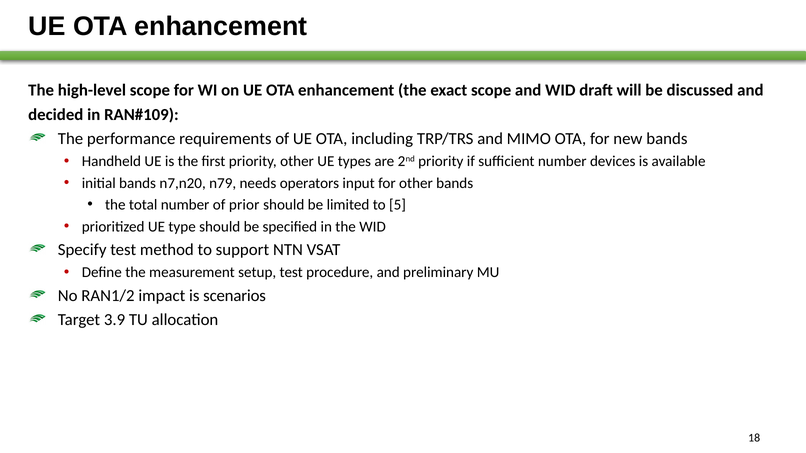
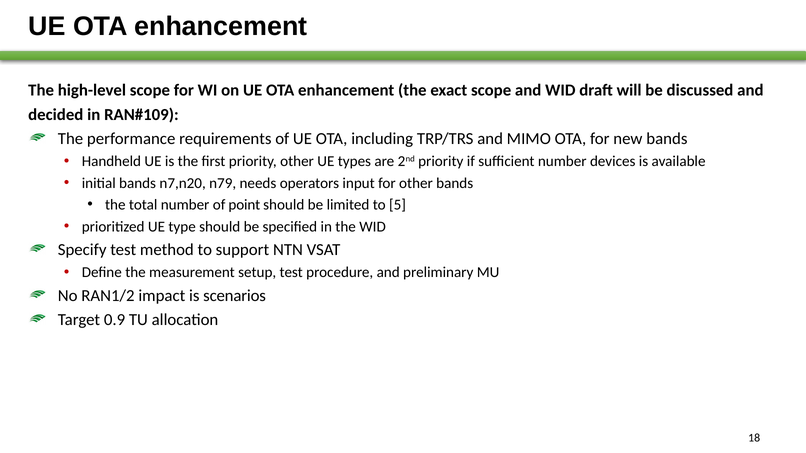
prior: prior -> point (244, 205)
3.9: 3.9 -> 0.9 (115, 320)
